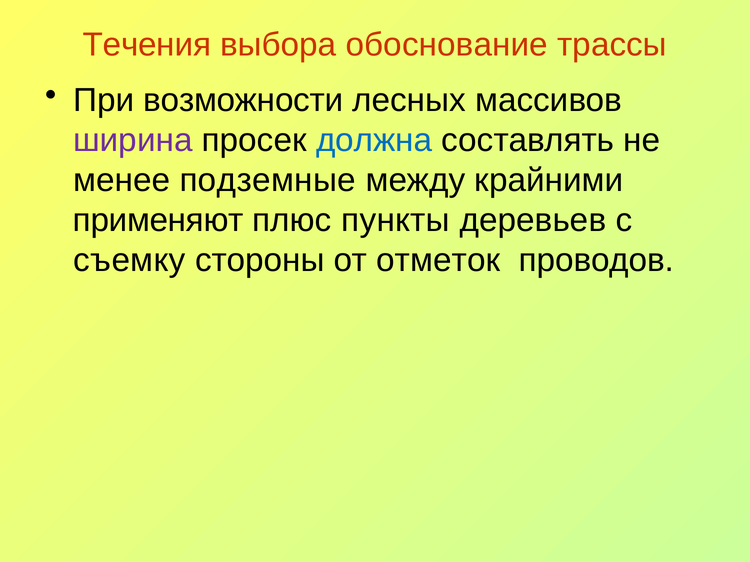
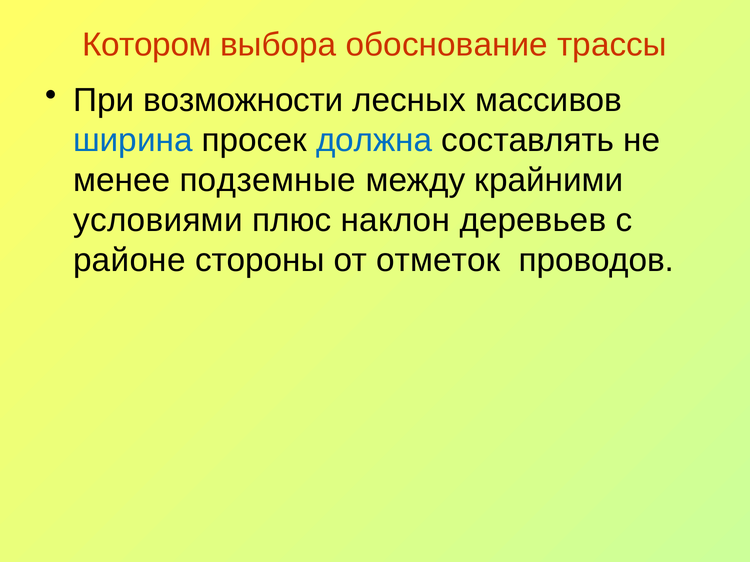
Течения: Течения -> Котором (147, 45)
ширина colour: purple -> blue (133, 141)
применяют: применяют -> условиями (158, 221)
пункты: пункты -> наклон (395, 221)
съемку: съемку -> районе (129, 261)
